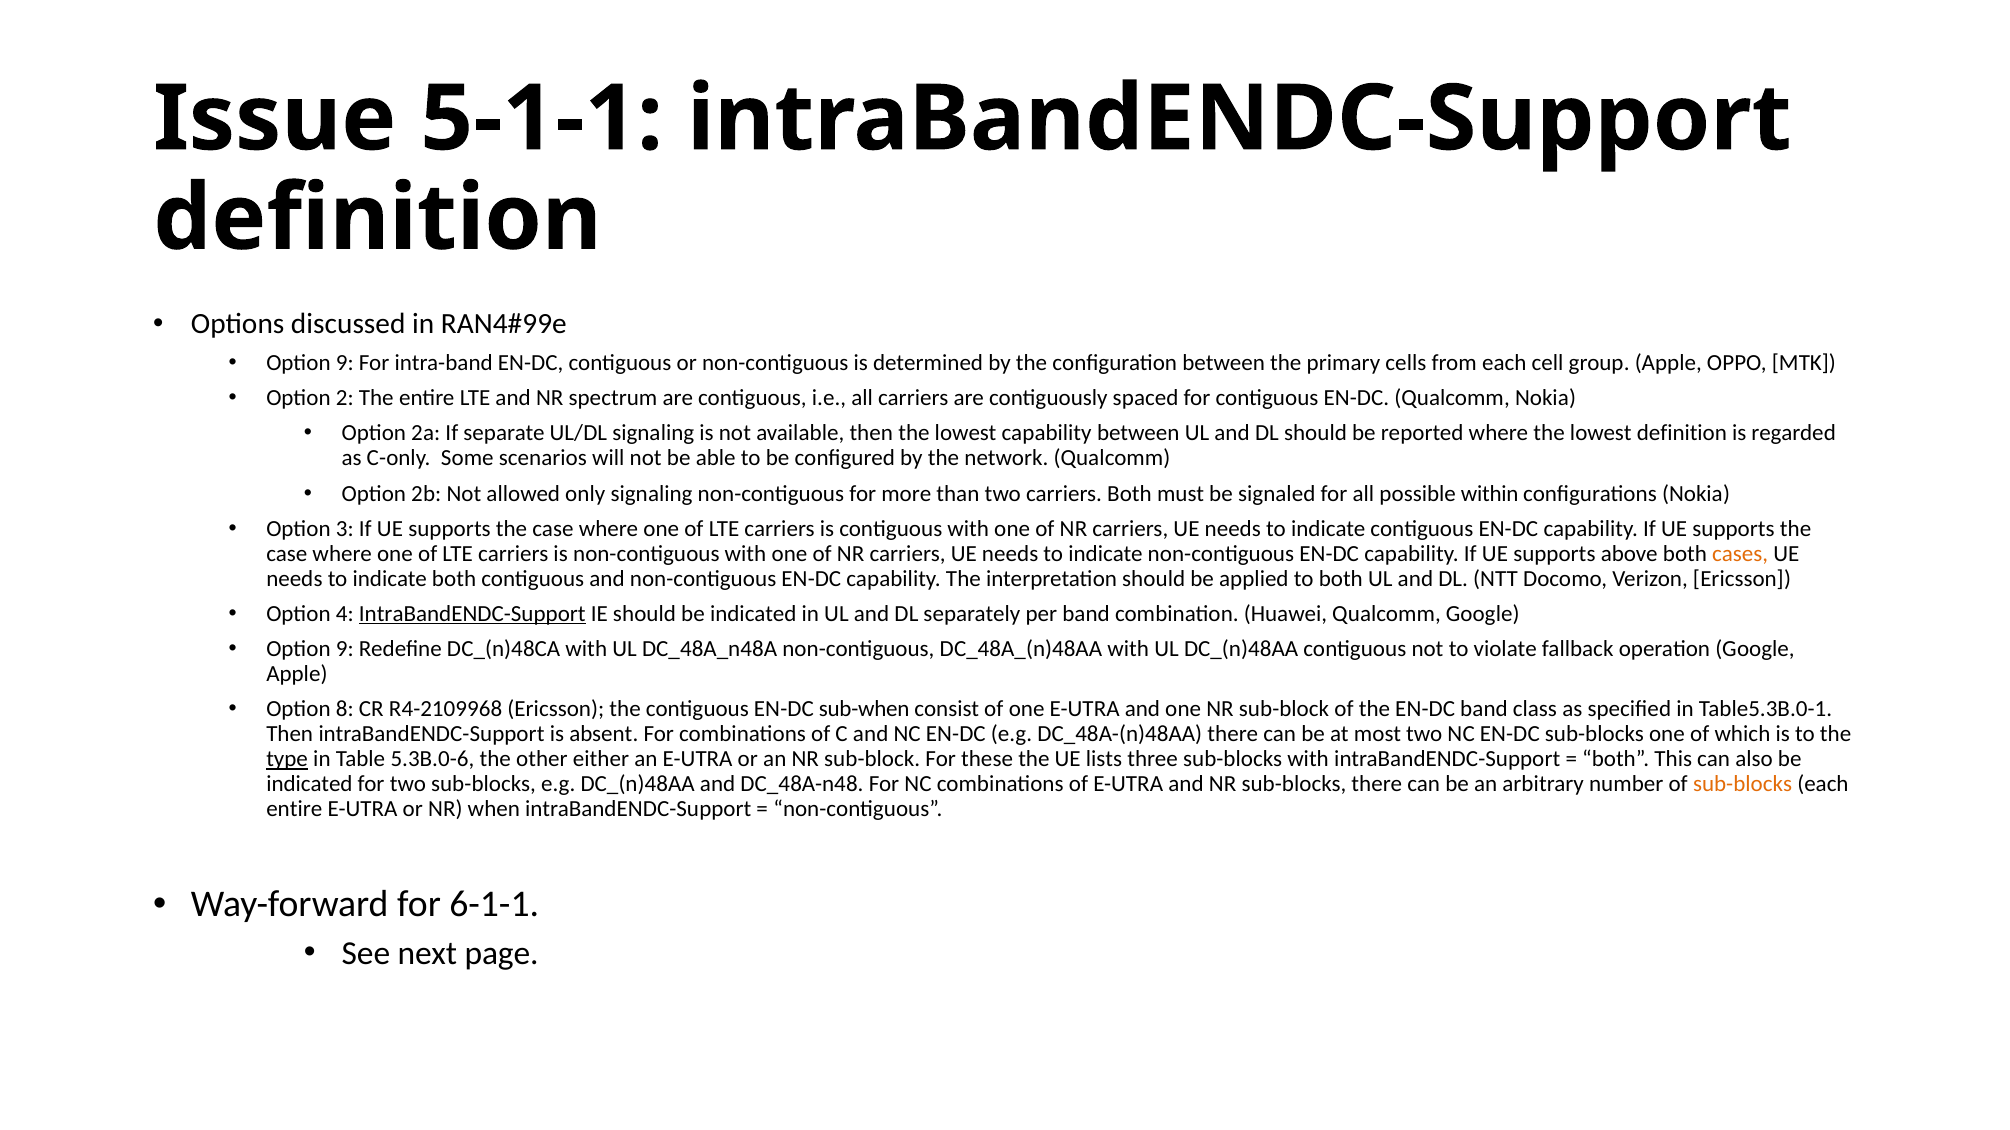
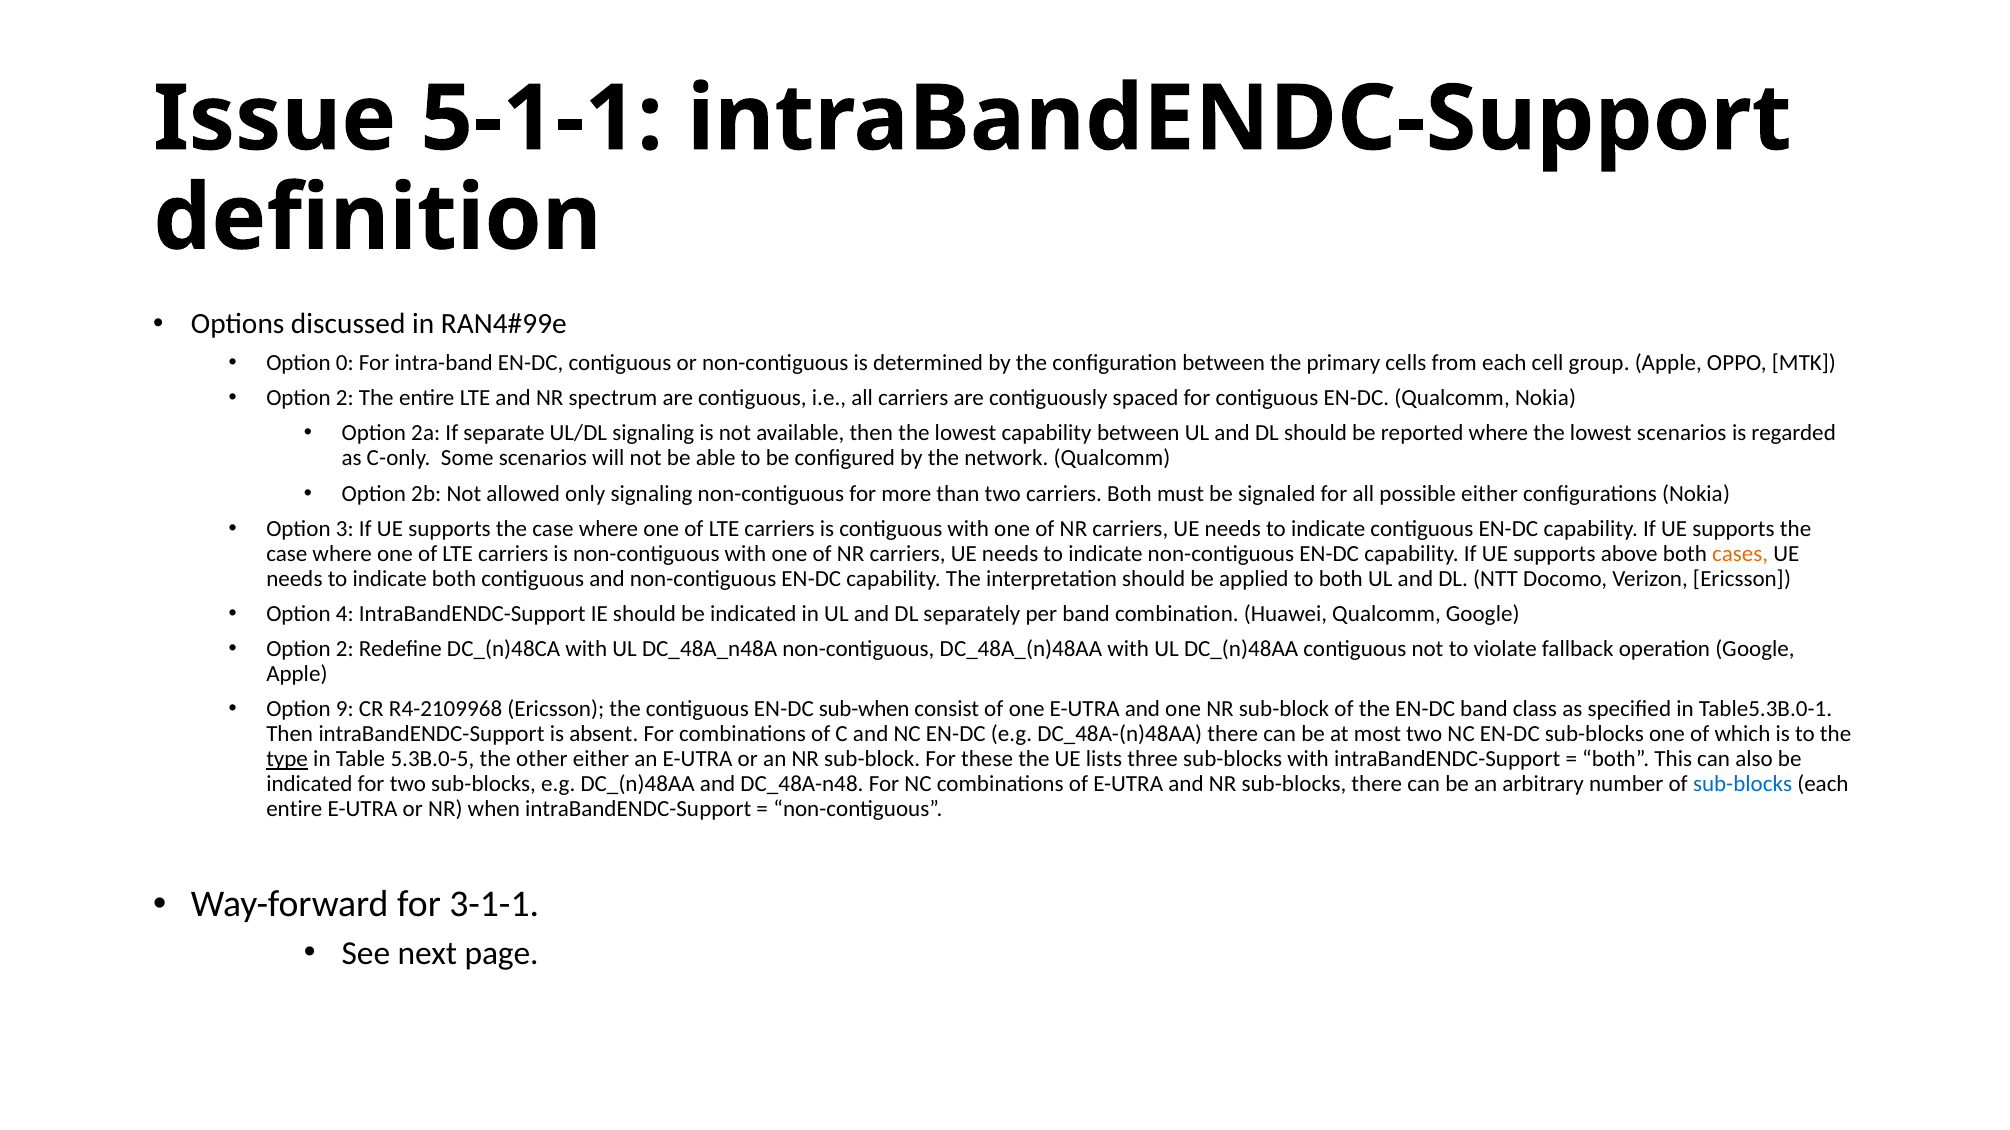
9: 9 -> 0 (345, 363)
lowest definition: definition -> scenarios (1682, 434)
possible within: within -> either (1490, 494)
IntraBandENDC-Support underline: present -> none (472, 614)
9: 9 -> 2 (345, 649)
8: 8 -> 9 (345, 710)
5.3B.0-6: 5.3B.0-6 -> 5.3B.0-5 (432, 759)
sub-blocks colour: orange -> blue (1743, 784)
6-1-1: 6-1-1 -> 3-1-1 (494, 905)
